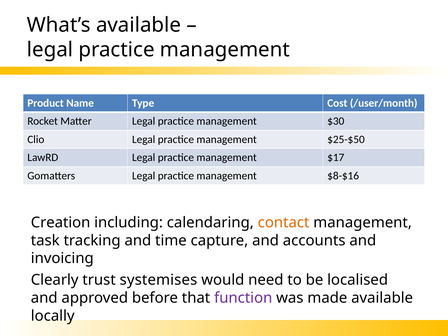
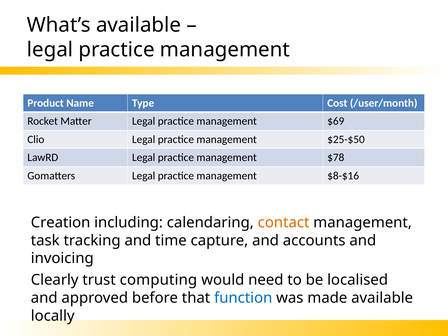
$30: $30 -> $69 (336, 121)
$17: $17 -> $78 (336, 158)
systemises: systemises -> computing (158, 280)
function colour: purple -> blue (243, 298)
